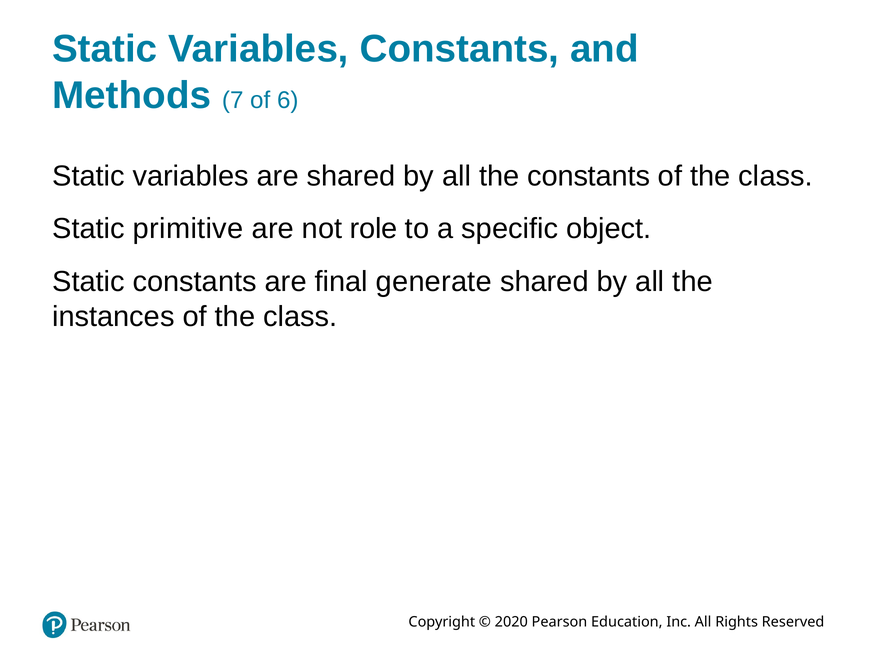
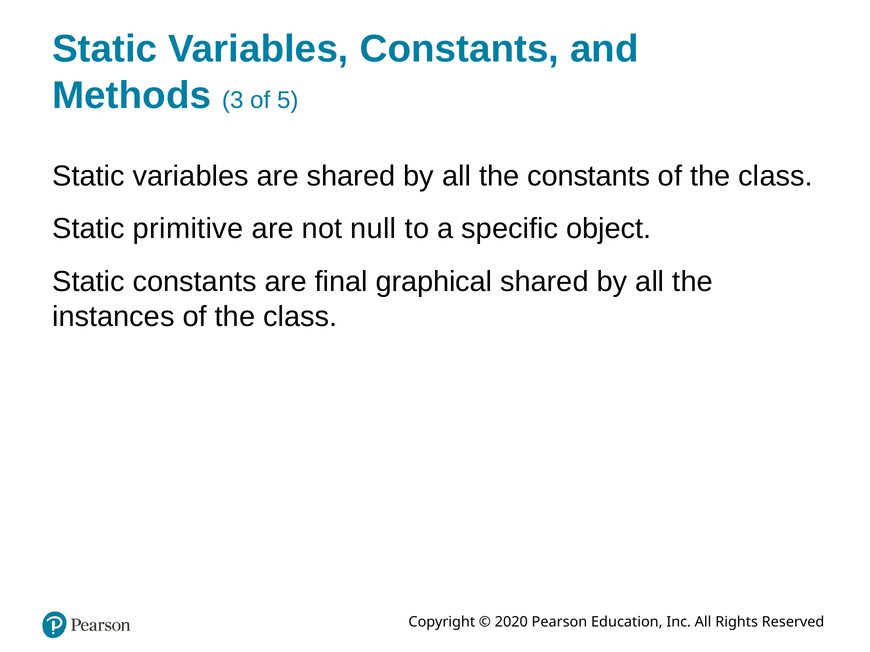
7: 7 -> 3 (233, 100)
6: 6 -> 5 (288, 100)
role: role -> null (373, 229)
generate: generate -> graphical (434, 282)
